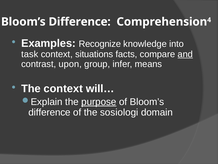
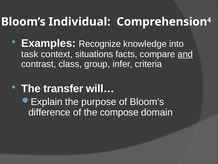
Difference: Difference -> Individual (80, 22)
upon: upon -> class (70, 64)
means: means -> criteria (148, 64)
The context: context -> transfer (63, 88)
purpose underline: present -> none (99, 102)
sosiologi: sosiologi -> compose (119, 112)
